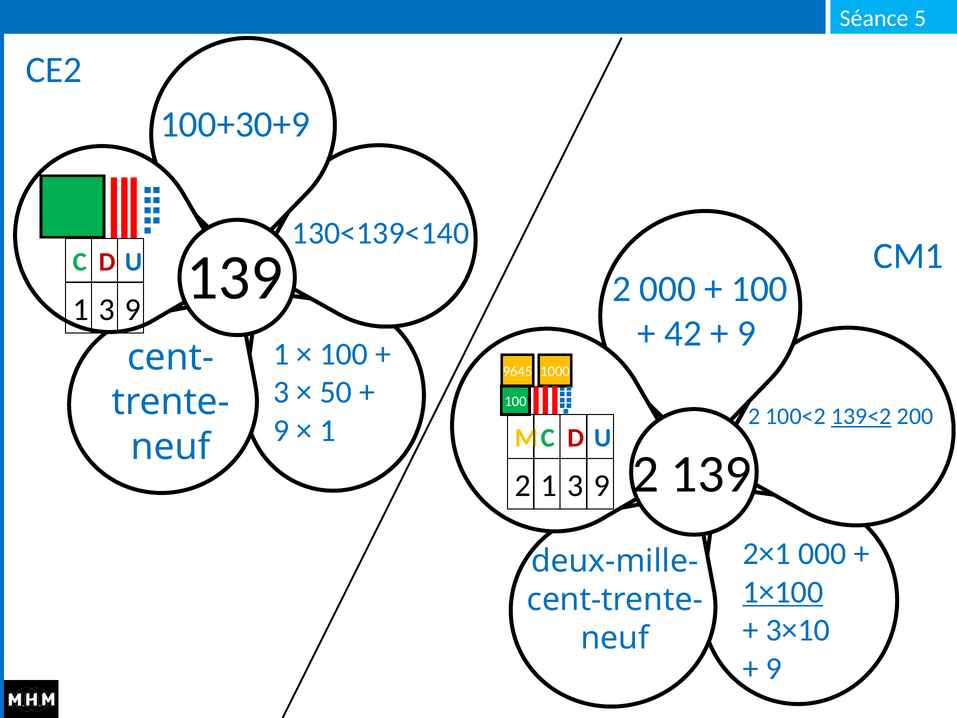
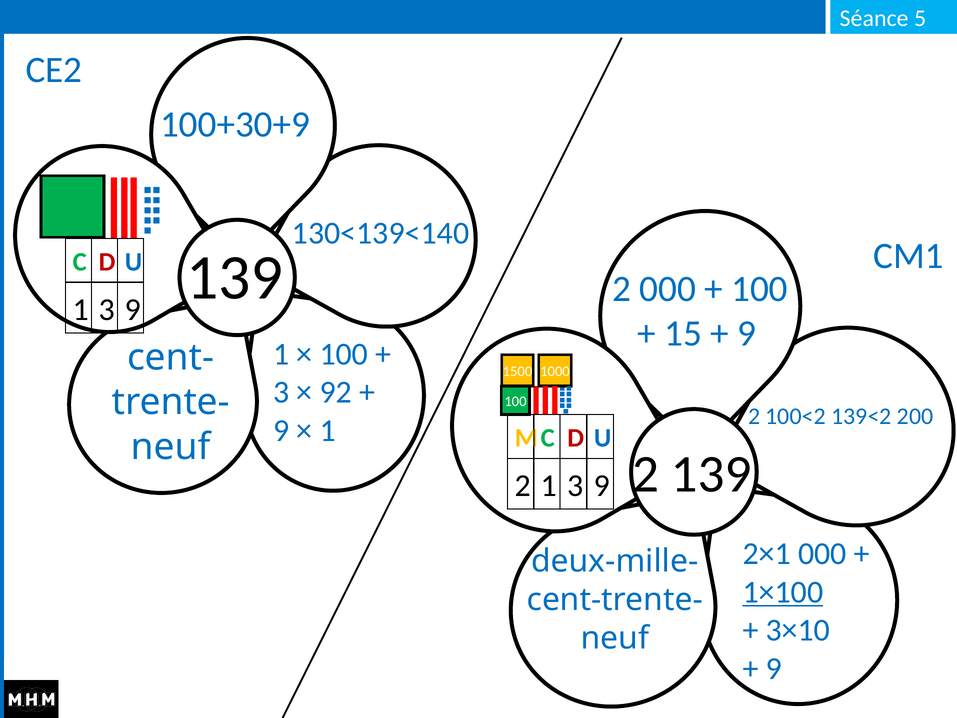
42: 42 -> 15 (683, 333)
9645: 9645 -> 1500 (518, 371)
50: 50 -> 92 (336, 392)
139<2 underline: present -> none (861, 416)
